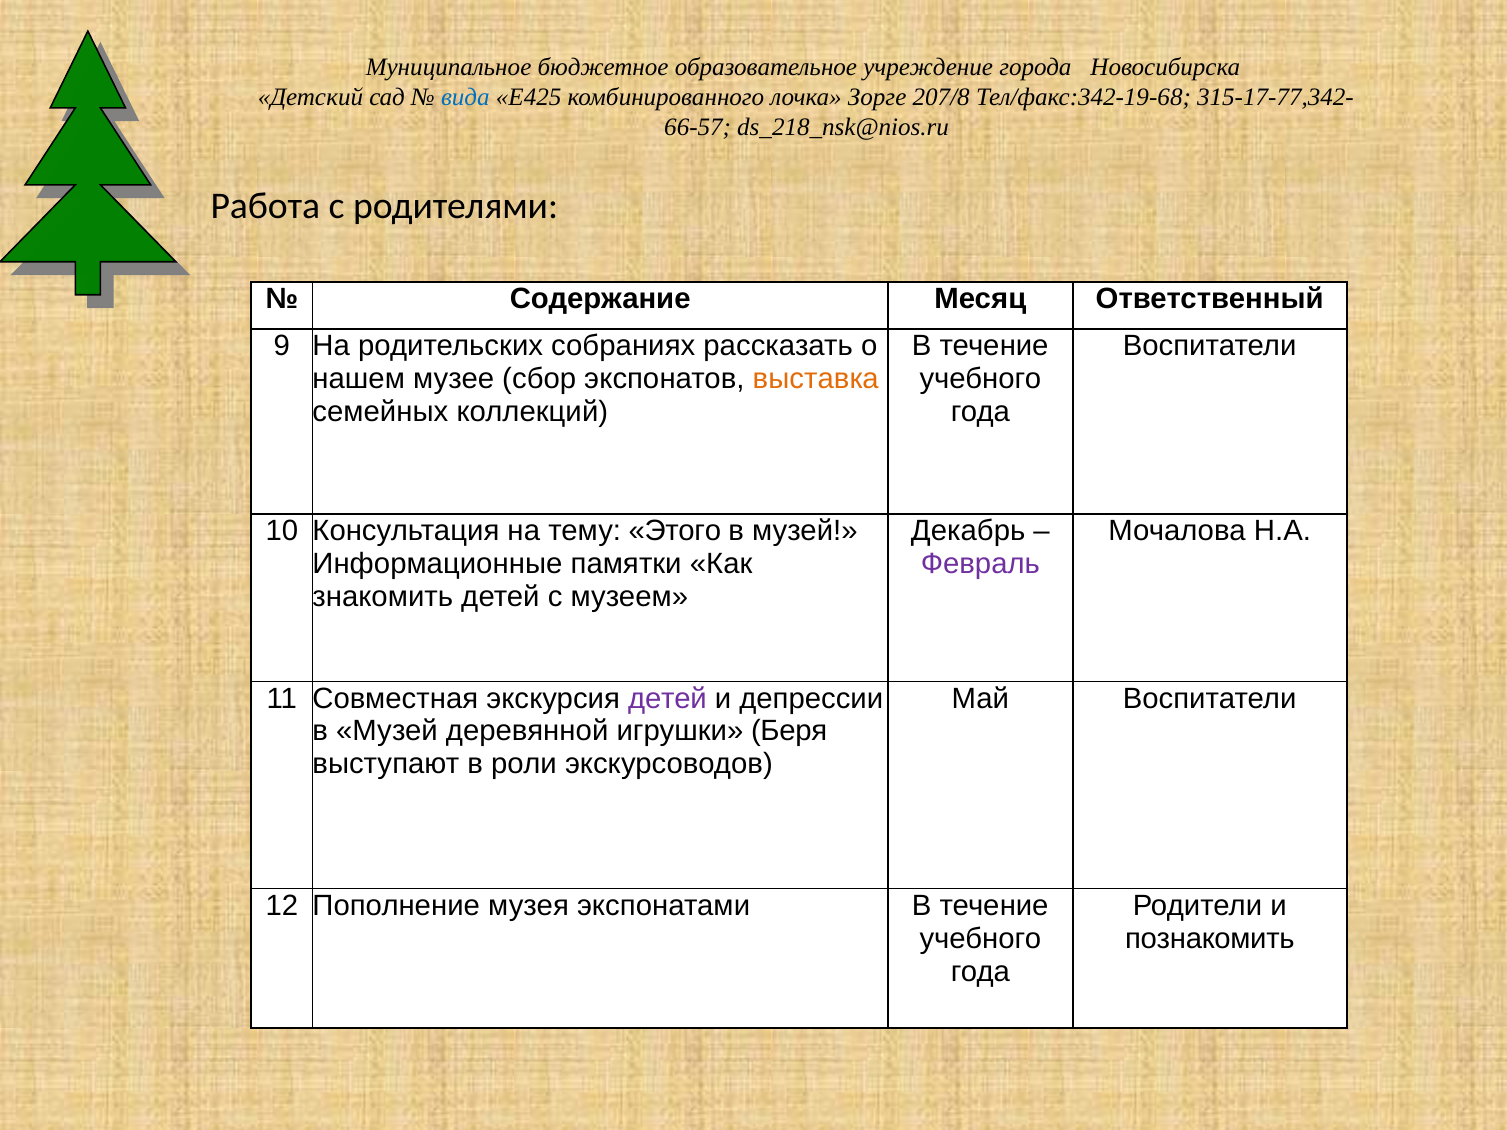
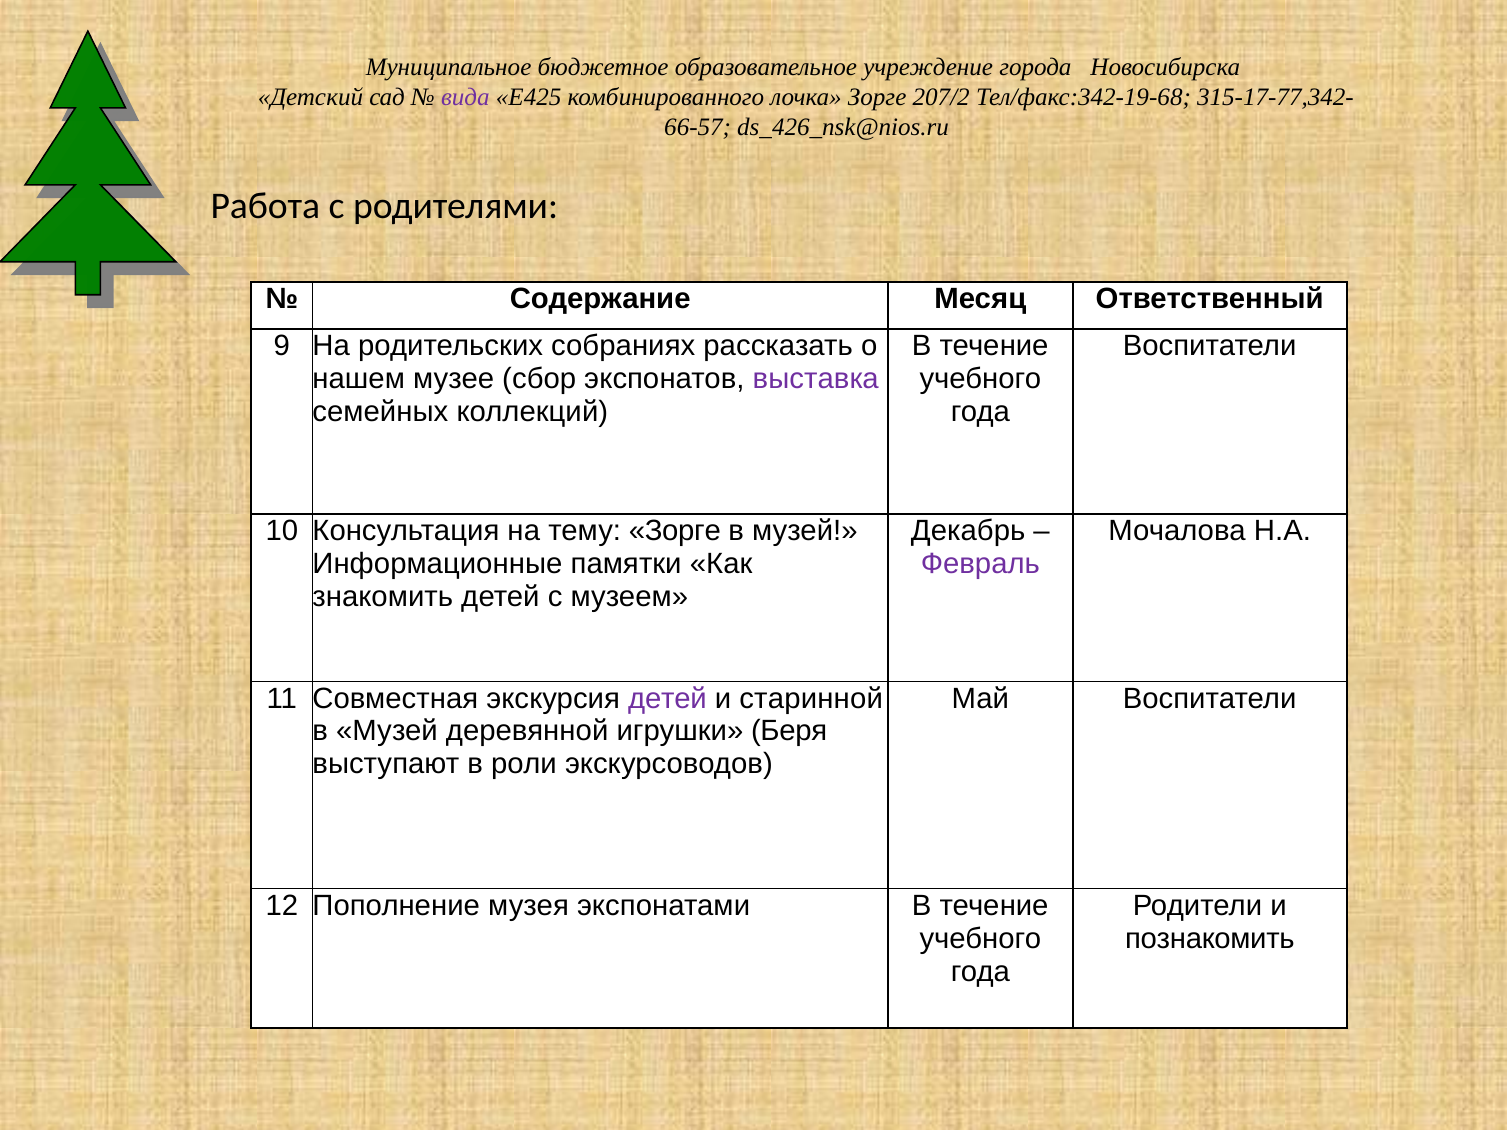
вида colour: blue -> purple (465, 97)
207/8: 207/8 -> 207/2 (941, 97)
ds_218_nsk@nios.ru: ds_218_nsk@nios.ru -> ds_426_nsk@nios.ru (843, 127)
выставка colour: orange -> purple (816, 379)
тему Этого: Этого -> Зорге (675, 531)
депрессии: депрессии -> старинной (811, 699)
